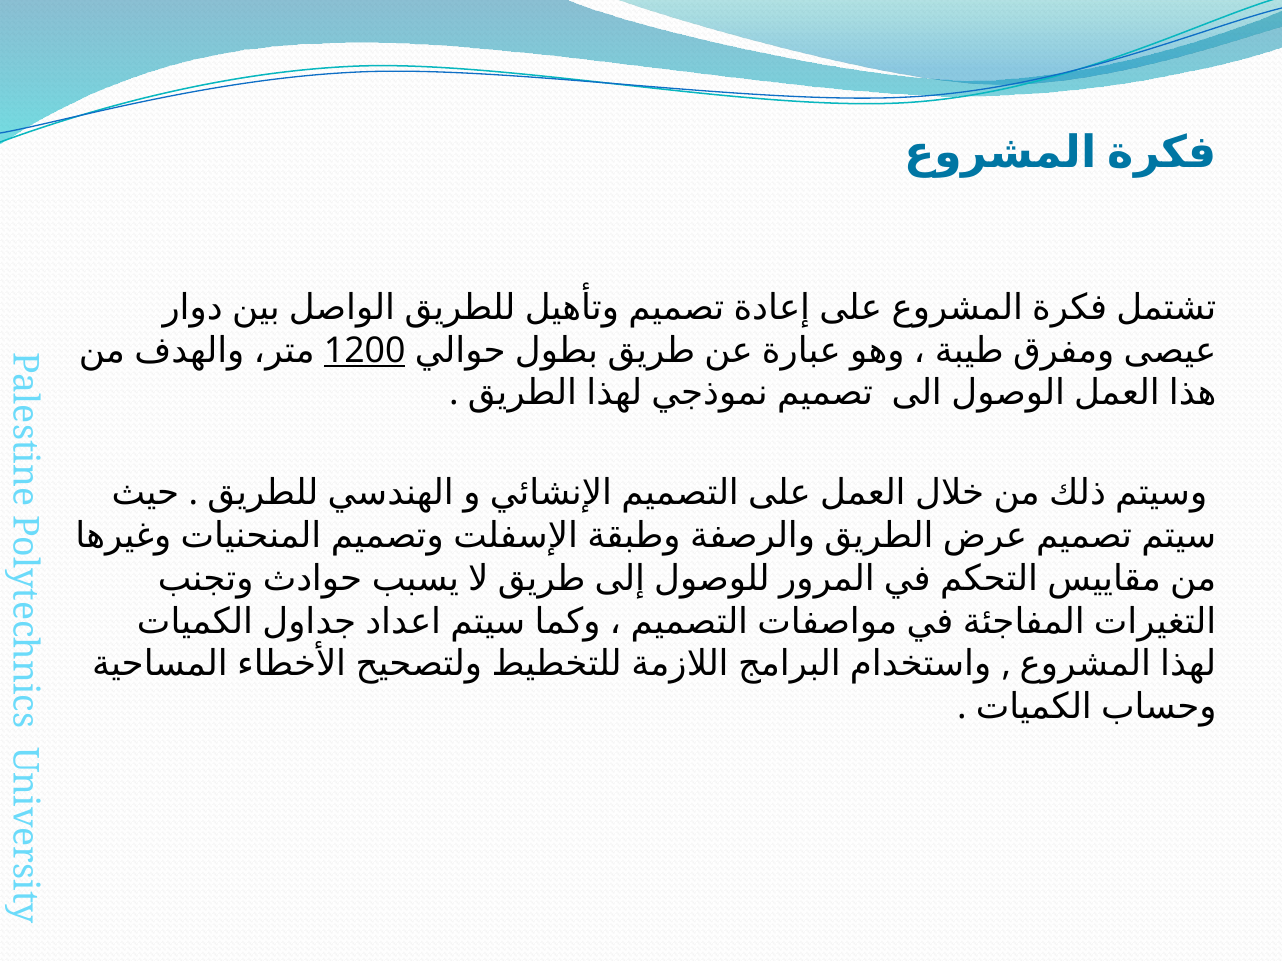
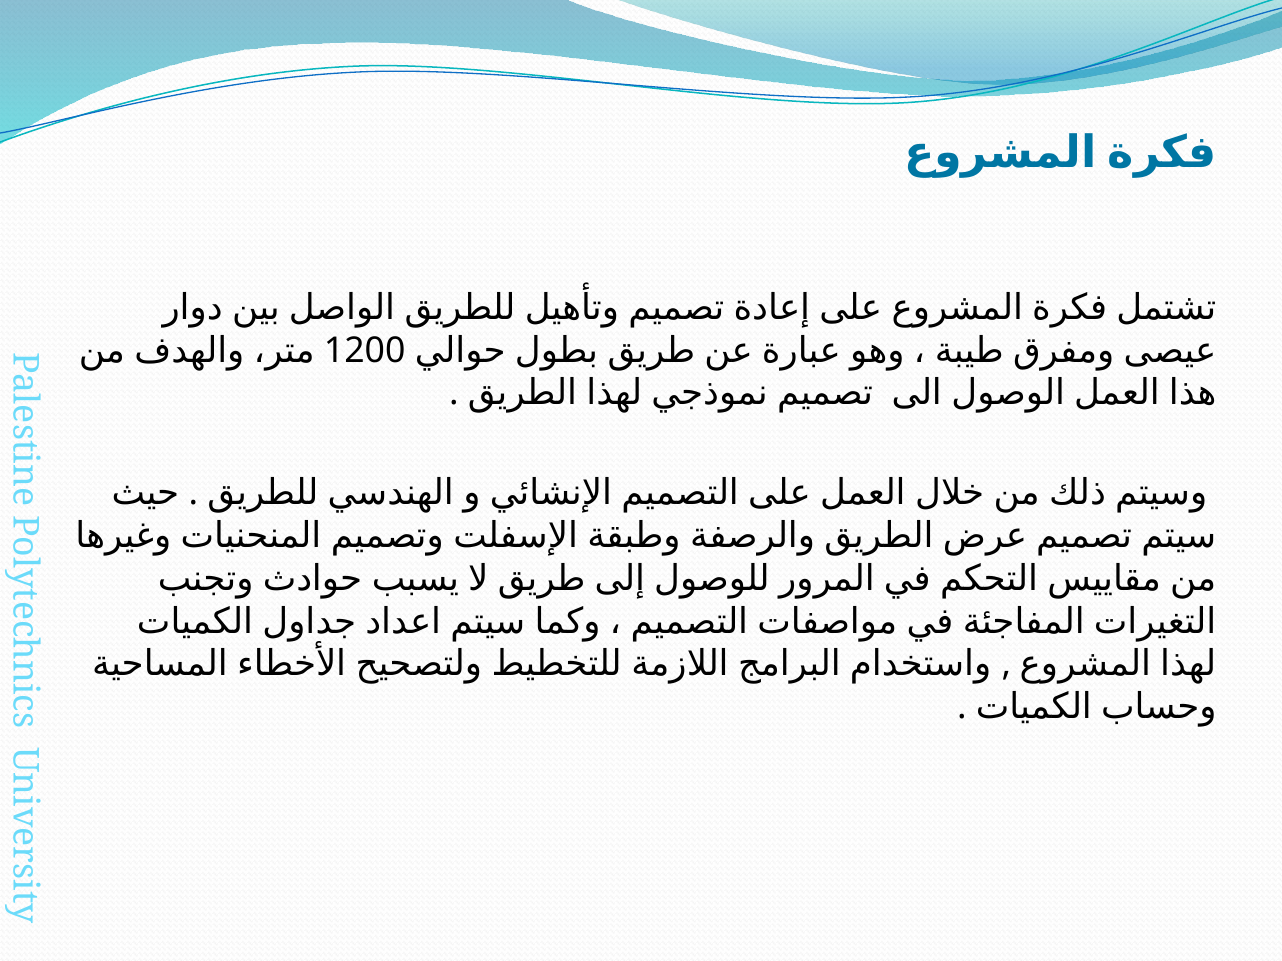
1200 underline: present -> none (365, 351)
